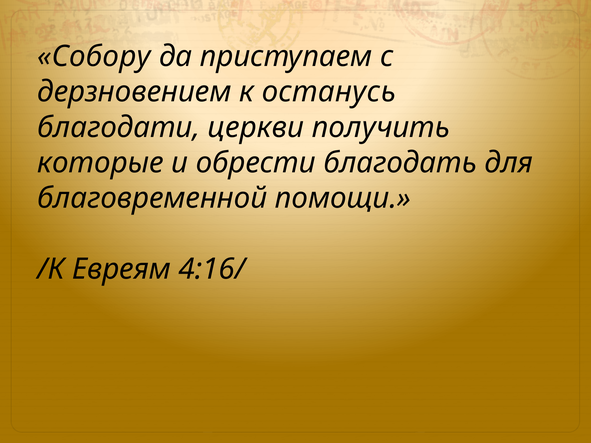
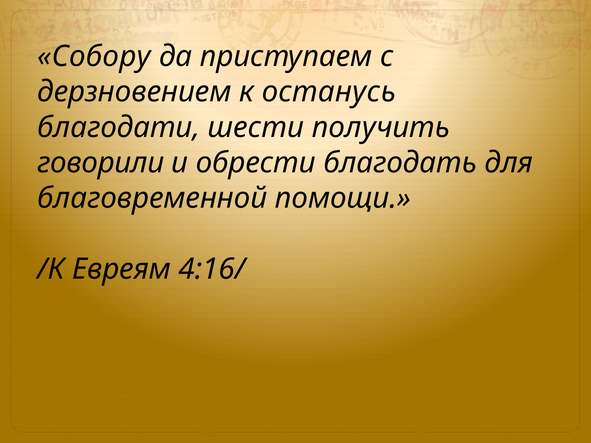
церкви: церкви -> шести (256, 127)
которые: которые -> говорили (101, 163)
